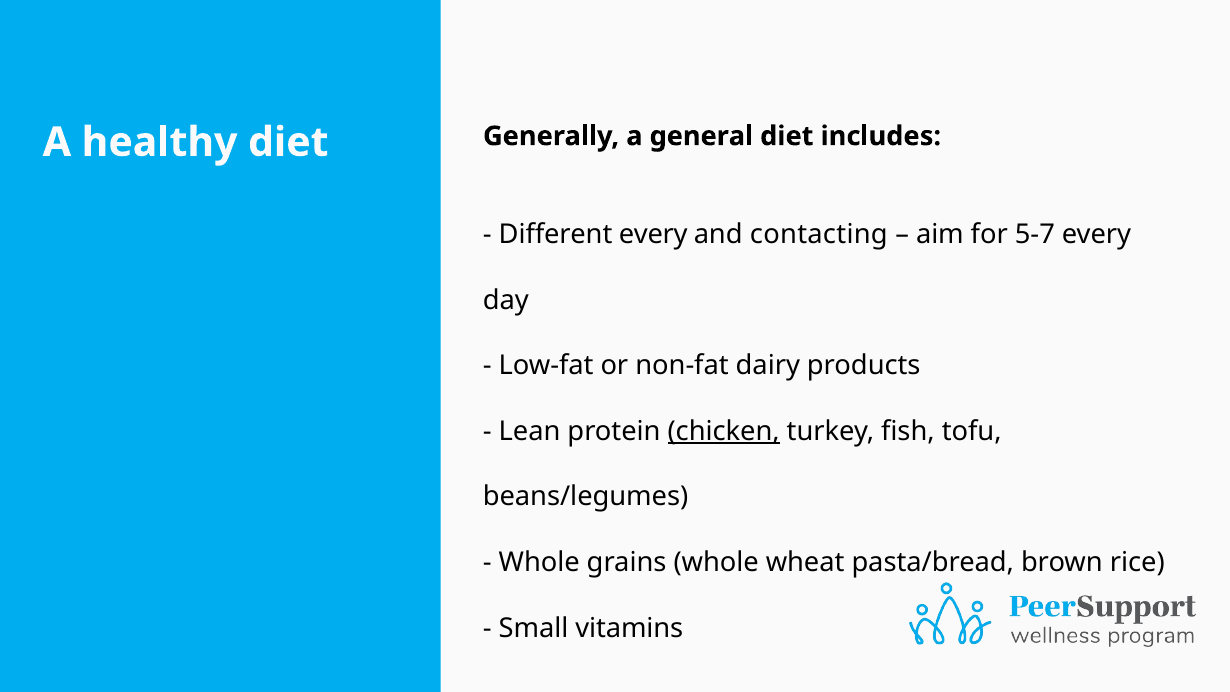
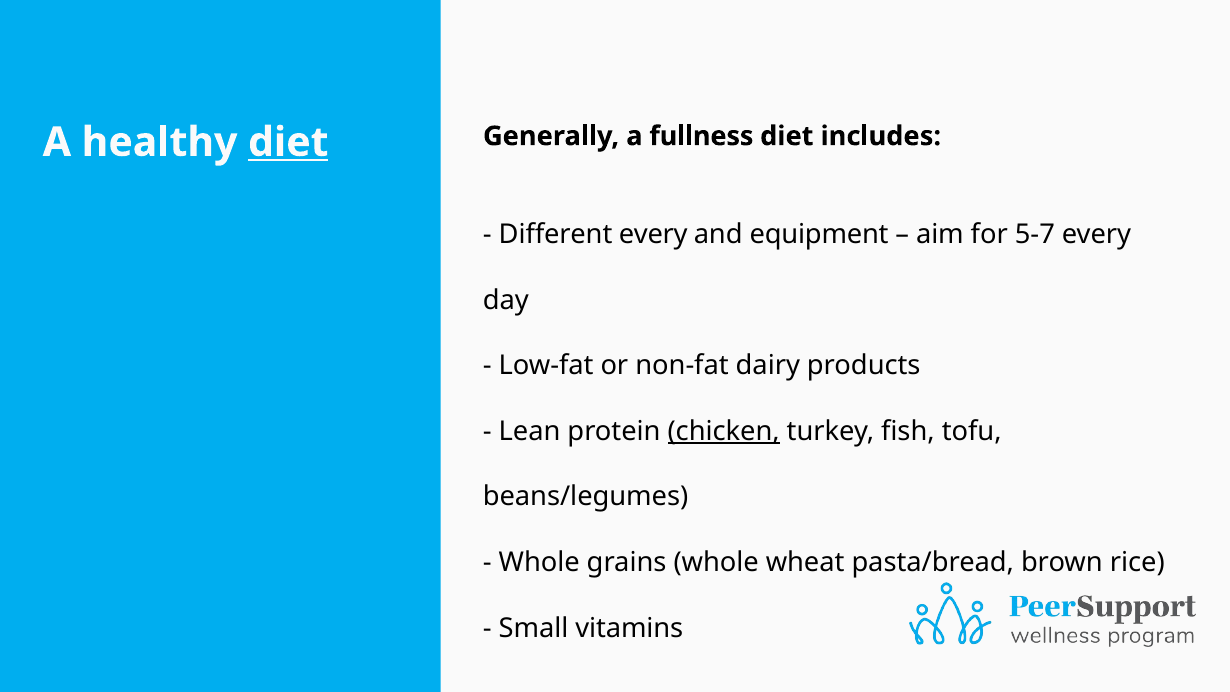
diet underline: none -> present (288, 142)
general: general -> fullness (701, 136)
contacting: contacting -> equipment (819, 235)
